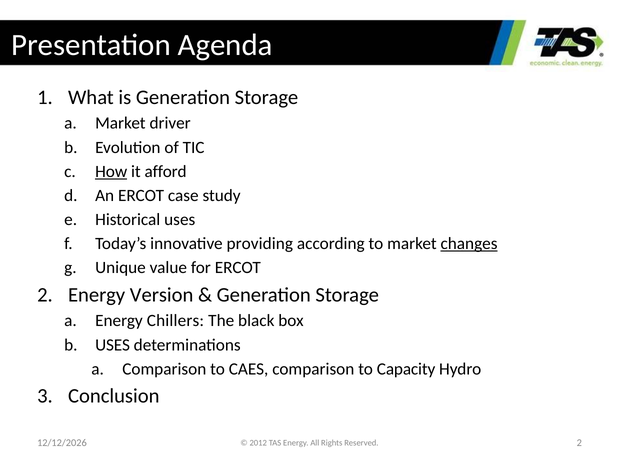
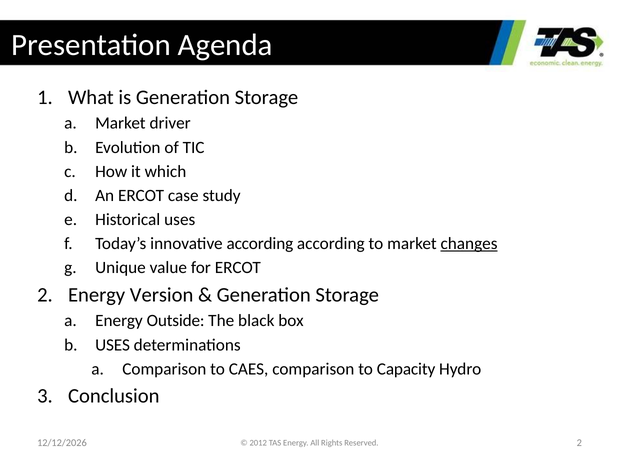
How underline: present -> none (111, 172)
afford: afford -> which (165, 172)
innovative providing: providing -> according (260, 244)
Chillers: Chillers -> Outside (176, 321)
